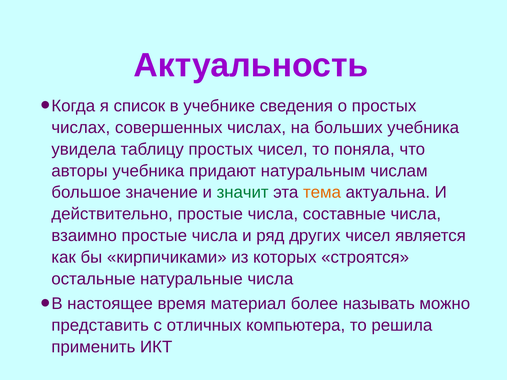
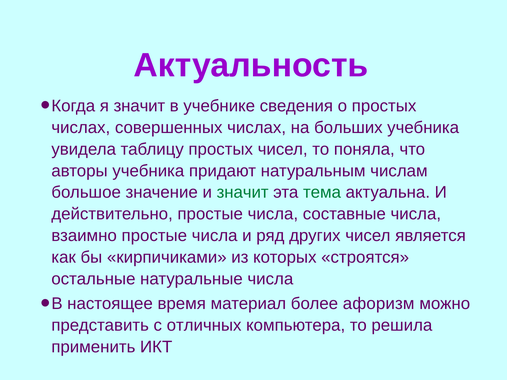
я список: список -> значит (139, 106)
тема colour: orange -> green (322, 193)
называть: называть -> афоризм (379, 304)
